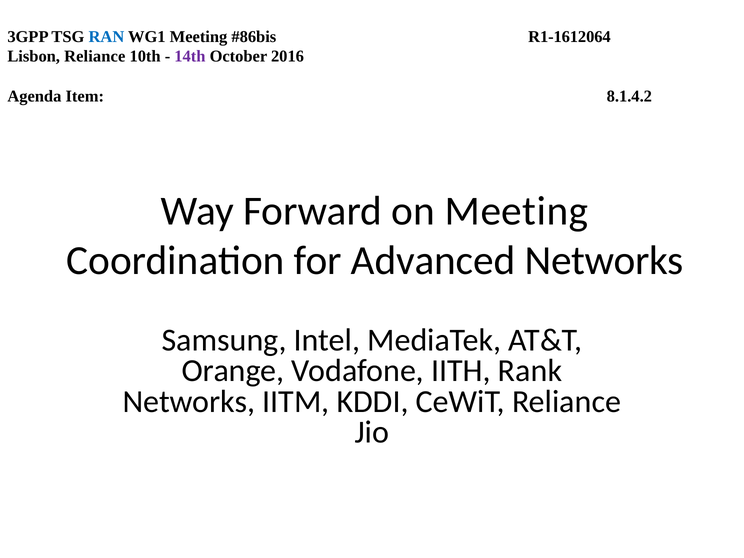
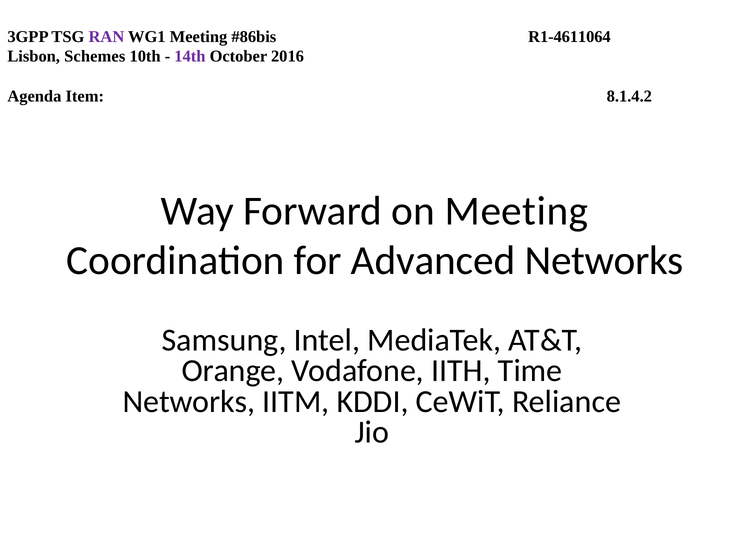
RAN colour: blue -> purple (106, 37)
R1-1612064: R1-1612064 -> R1-4611064 (569, 37)
Lisbon Reliance: Reliance -> Schemes (95, 56)
Rank: Rank -> Time (530, 371)
